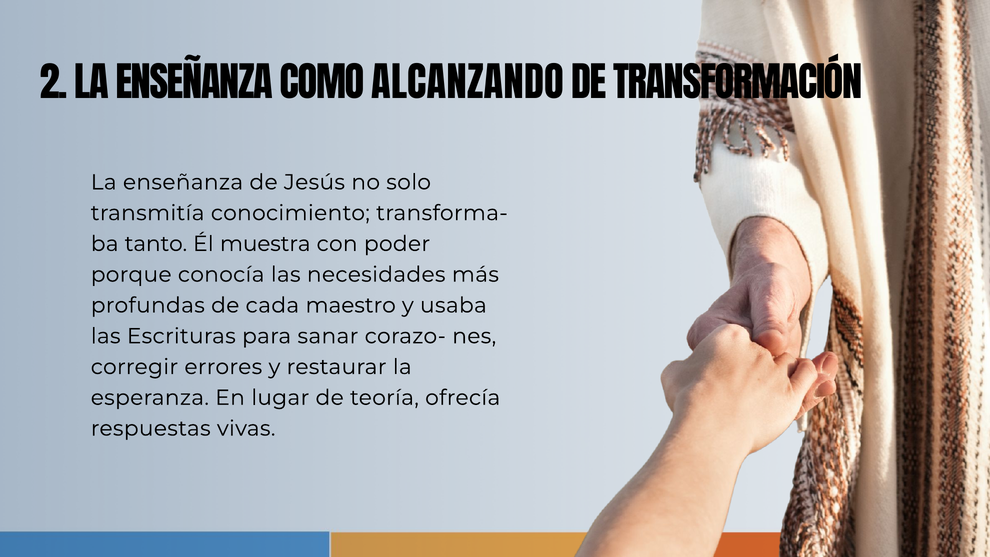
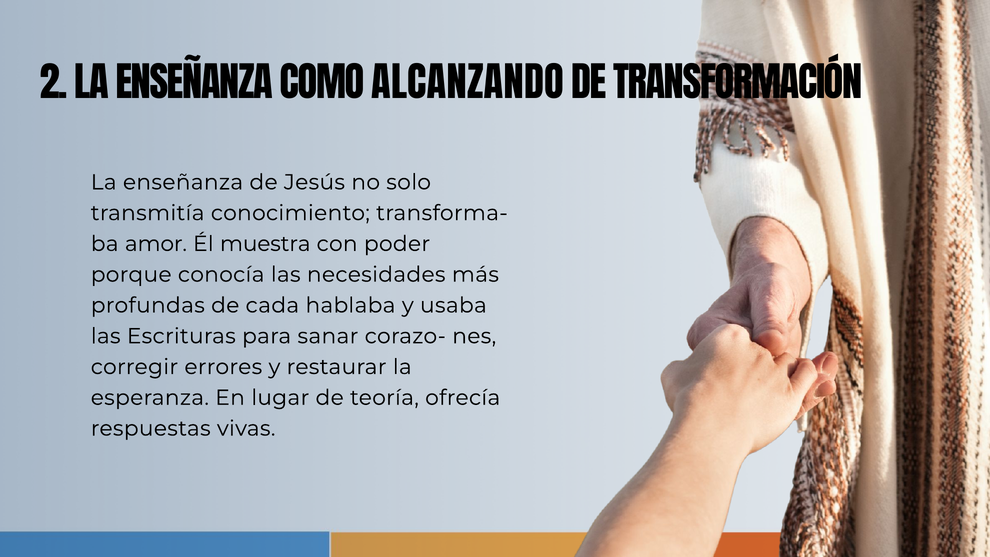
tanto: tanto -> amor (156, 244)
maestro: maestro -> hablaba (350, 305)
